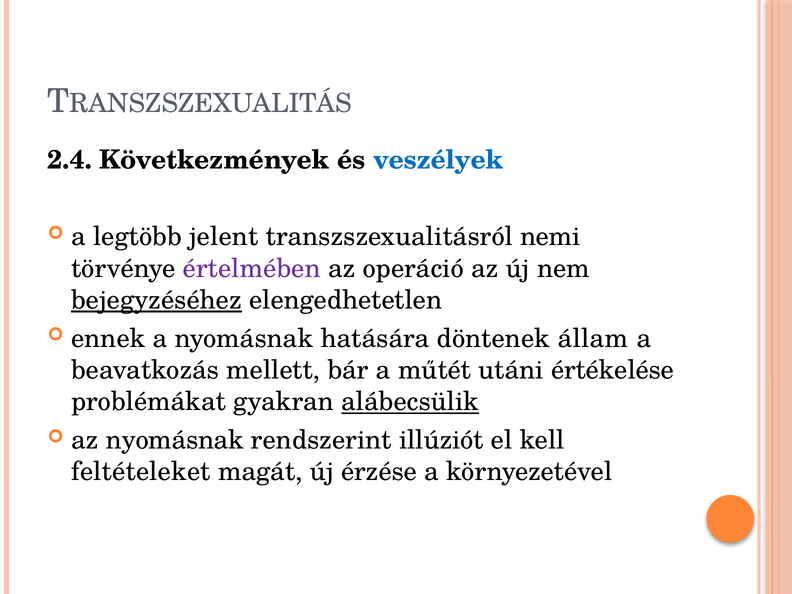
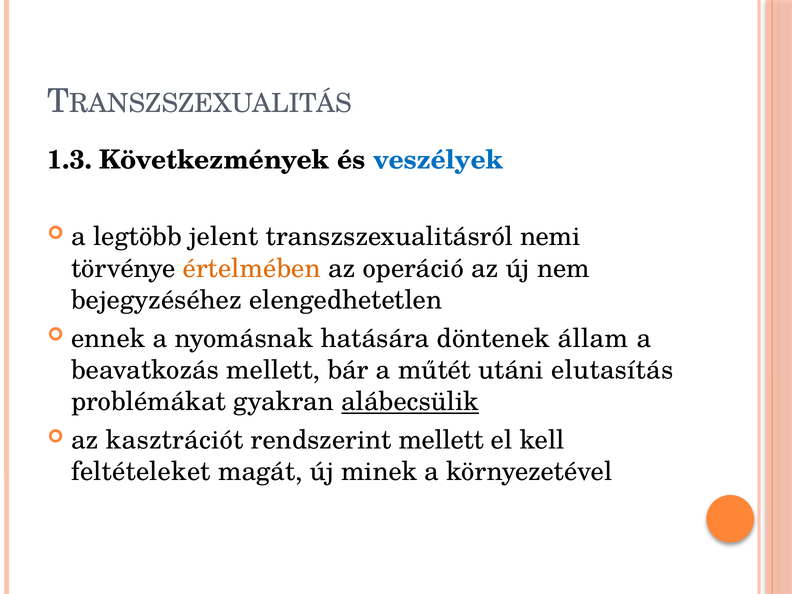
2.4: 2.4 -> 1.3 (70, 160)
értelmében colour: purple -> orange (252, 268)
bejegyzéséhez underline: present -> none (156, 300)
értékelése: értékelése -> elutasítás (612, 370)
az nyomásnak: nyomásnak -> kasztrációt (175, 440)
rendszerint illúziót: illúziót -> mellett (441, 440)
érzése: érzése -> minek (379, 472)
